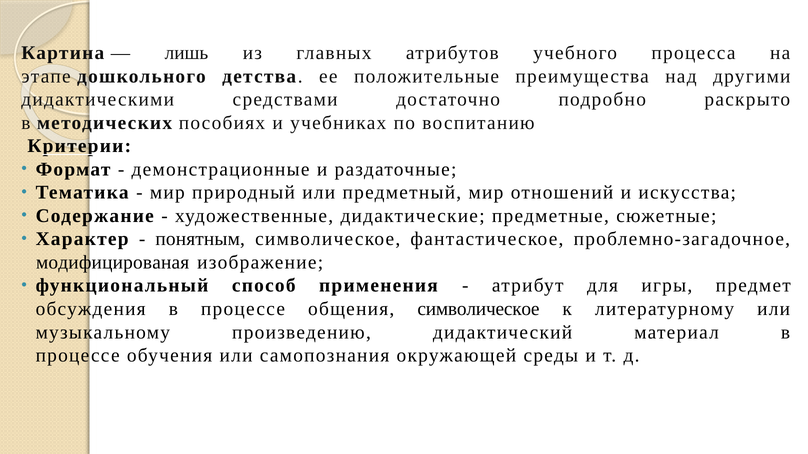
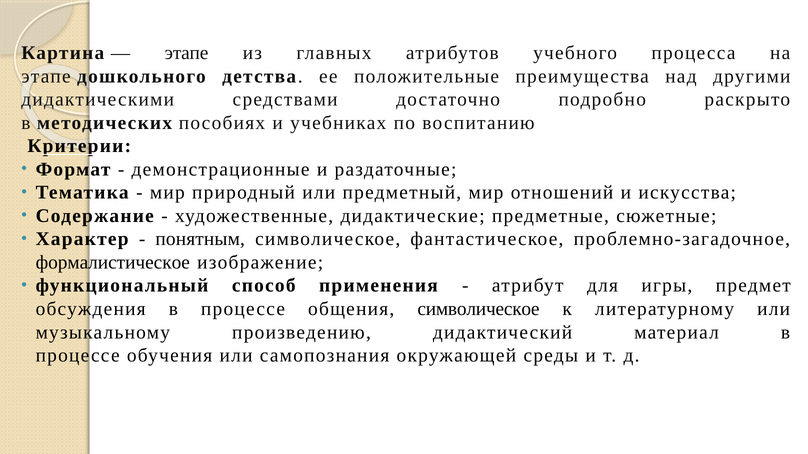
лишь: лишь -> этапе (187, 53)
модифицированая: модифицированая -> формалистическое (113, 263)
